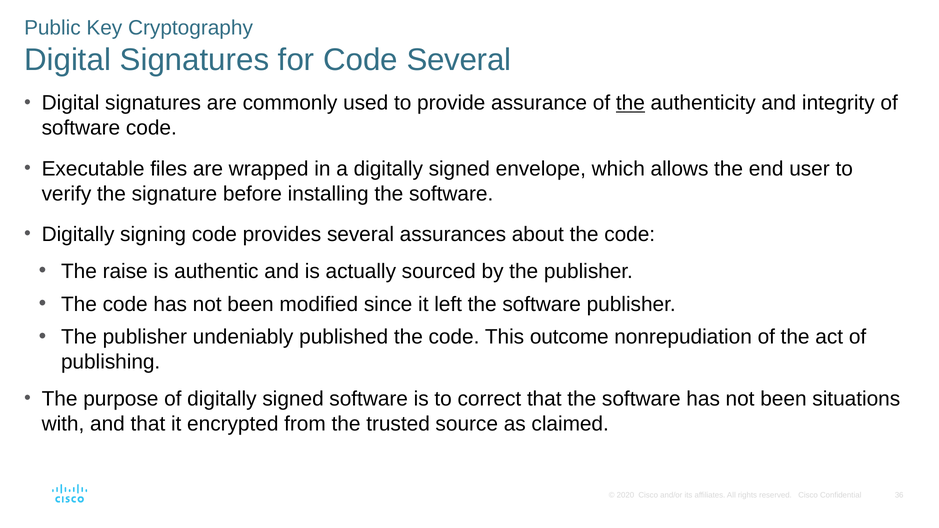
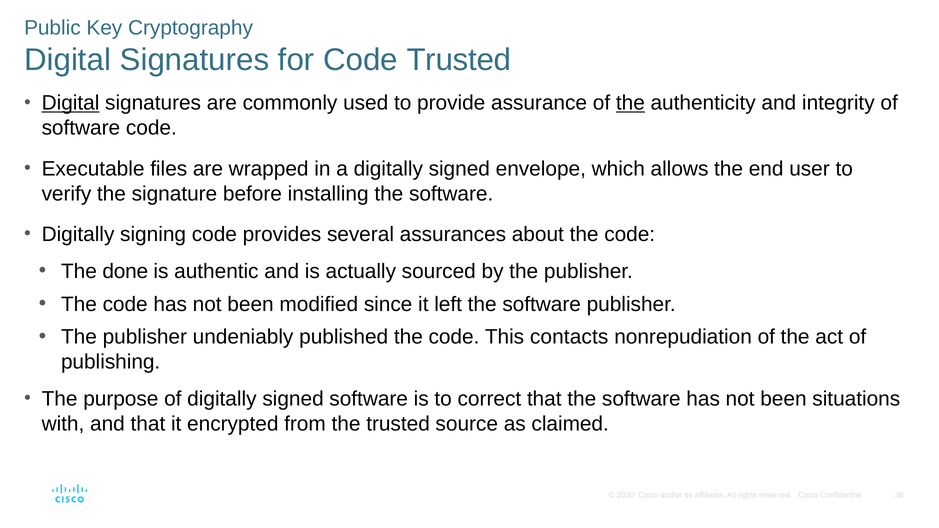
Code Several: Several -> Trusted (459, 60)
Digital underline: none -> present (71, 103)
raise: raise -> done (125, 271)
outcome: outcome -> contacts (569, 337)
